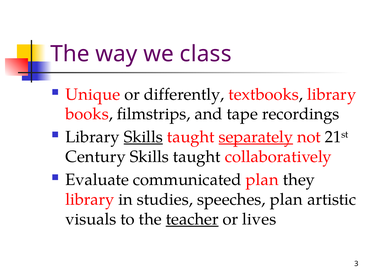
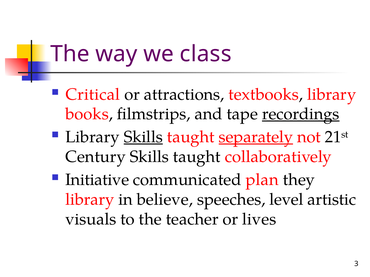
Unique: Unique -> Critical (93, 95)
differently: differently -> attractions (184, 95)
recordings underline: none -> present (301, 114)
Evaluate: Evaluate -> Initiative (97, 180)
studies: studies -> believe (165, 200)
speeches plan: plan -> level (286, 200)
teacher underline: present -> none (192, 220)
